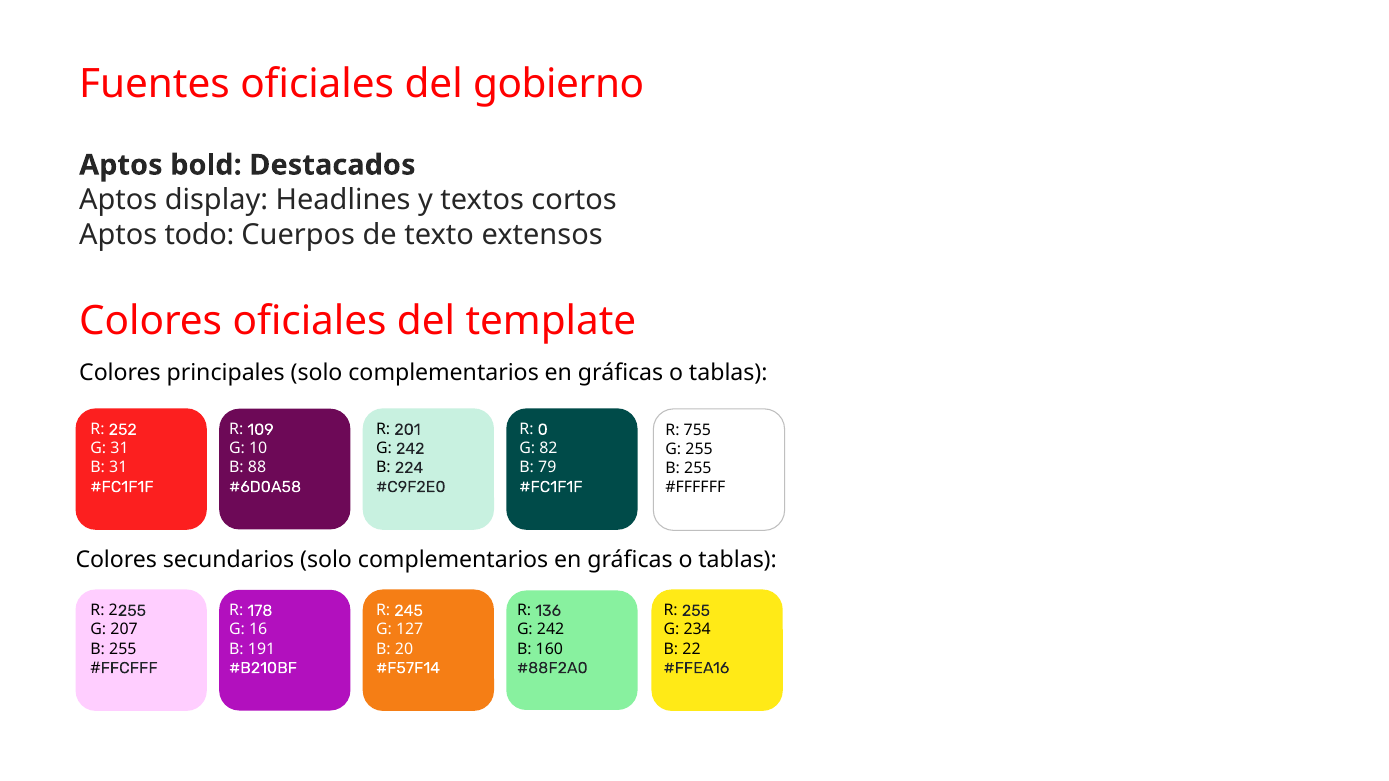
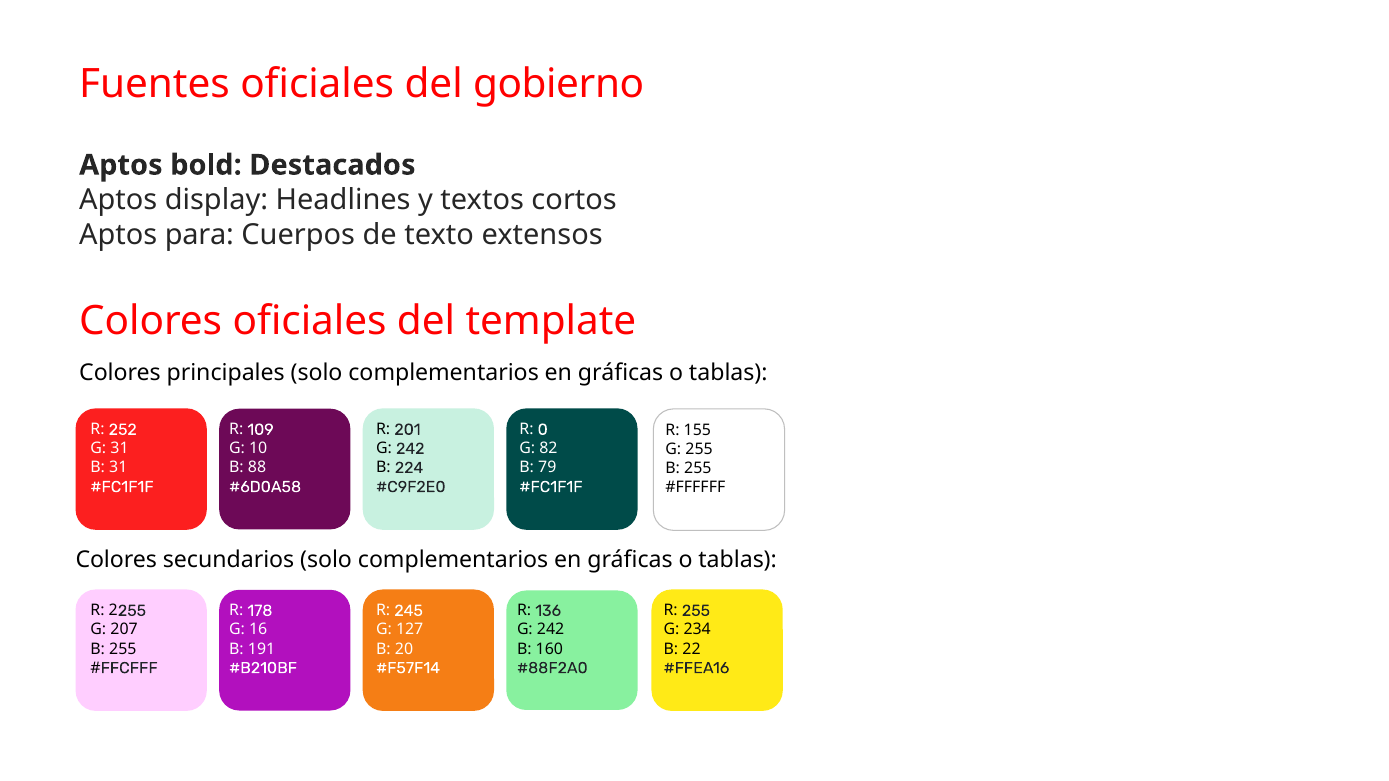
todo: todo -> para (199, 235)
755: 755 -> 155 (697, 430)
